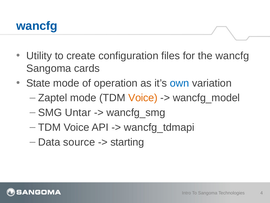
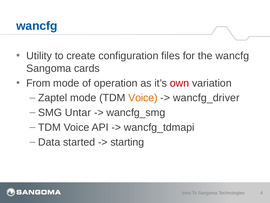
State: State -> From (38, 83)
own colour: blue -> red (180, 83)
wancfg_model: wancfg_model -> wancfg_driver (206, 98)
source: source -> started (79, 142)
